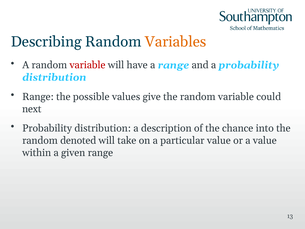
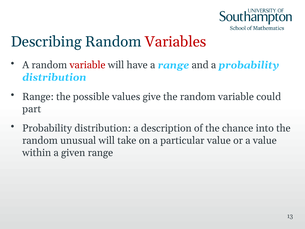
Variables colour: orange -> red (176, 42)
next: next -> part (32, 109)
denoted: denoted -> unusual (78, 140)
